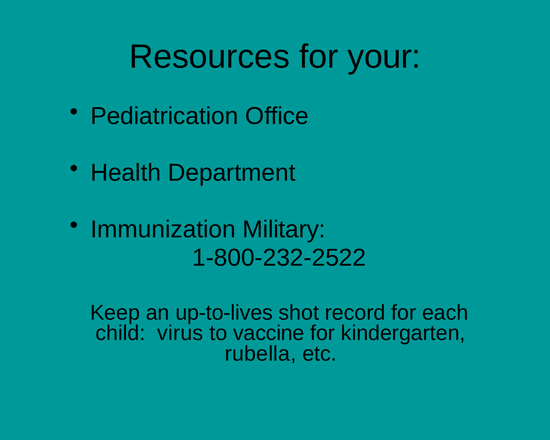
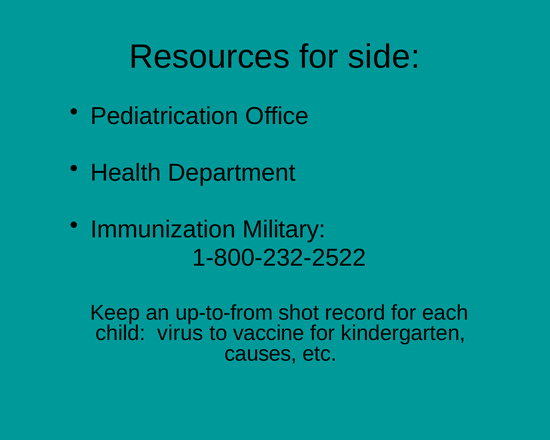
your: your -> side (384, 57)
up-to-lives: up-to-lives -> up-to-from (224, 313)
rubella: rubella -> causes (261, 354)
